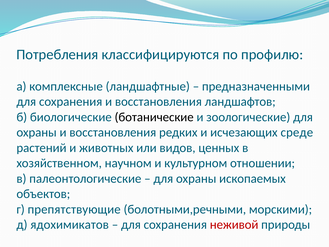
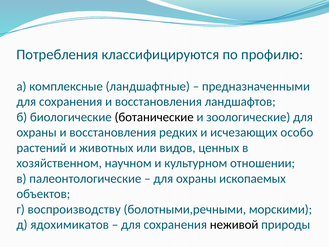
среде: среде -> особо (297, 132)
препятствующие: препятствующие -> воспроизводству (74, 209)
неживой colour: red -> black (234, 225)
